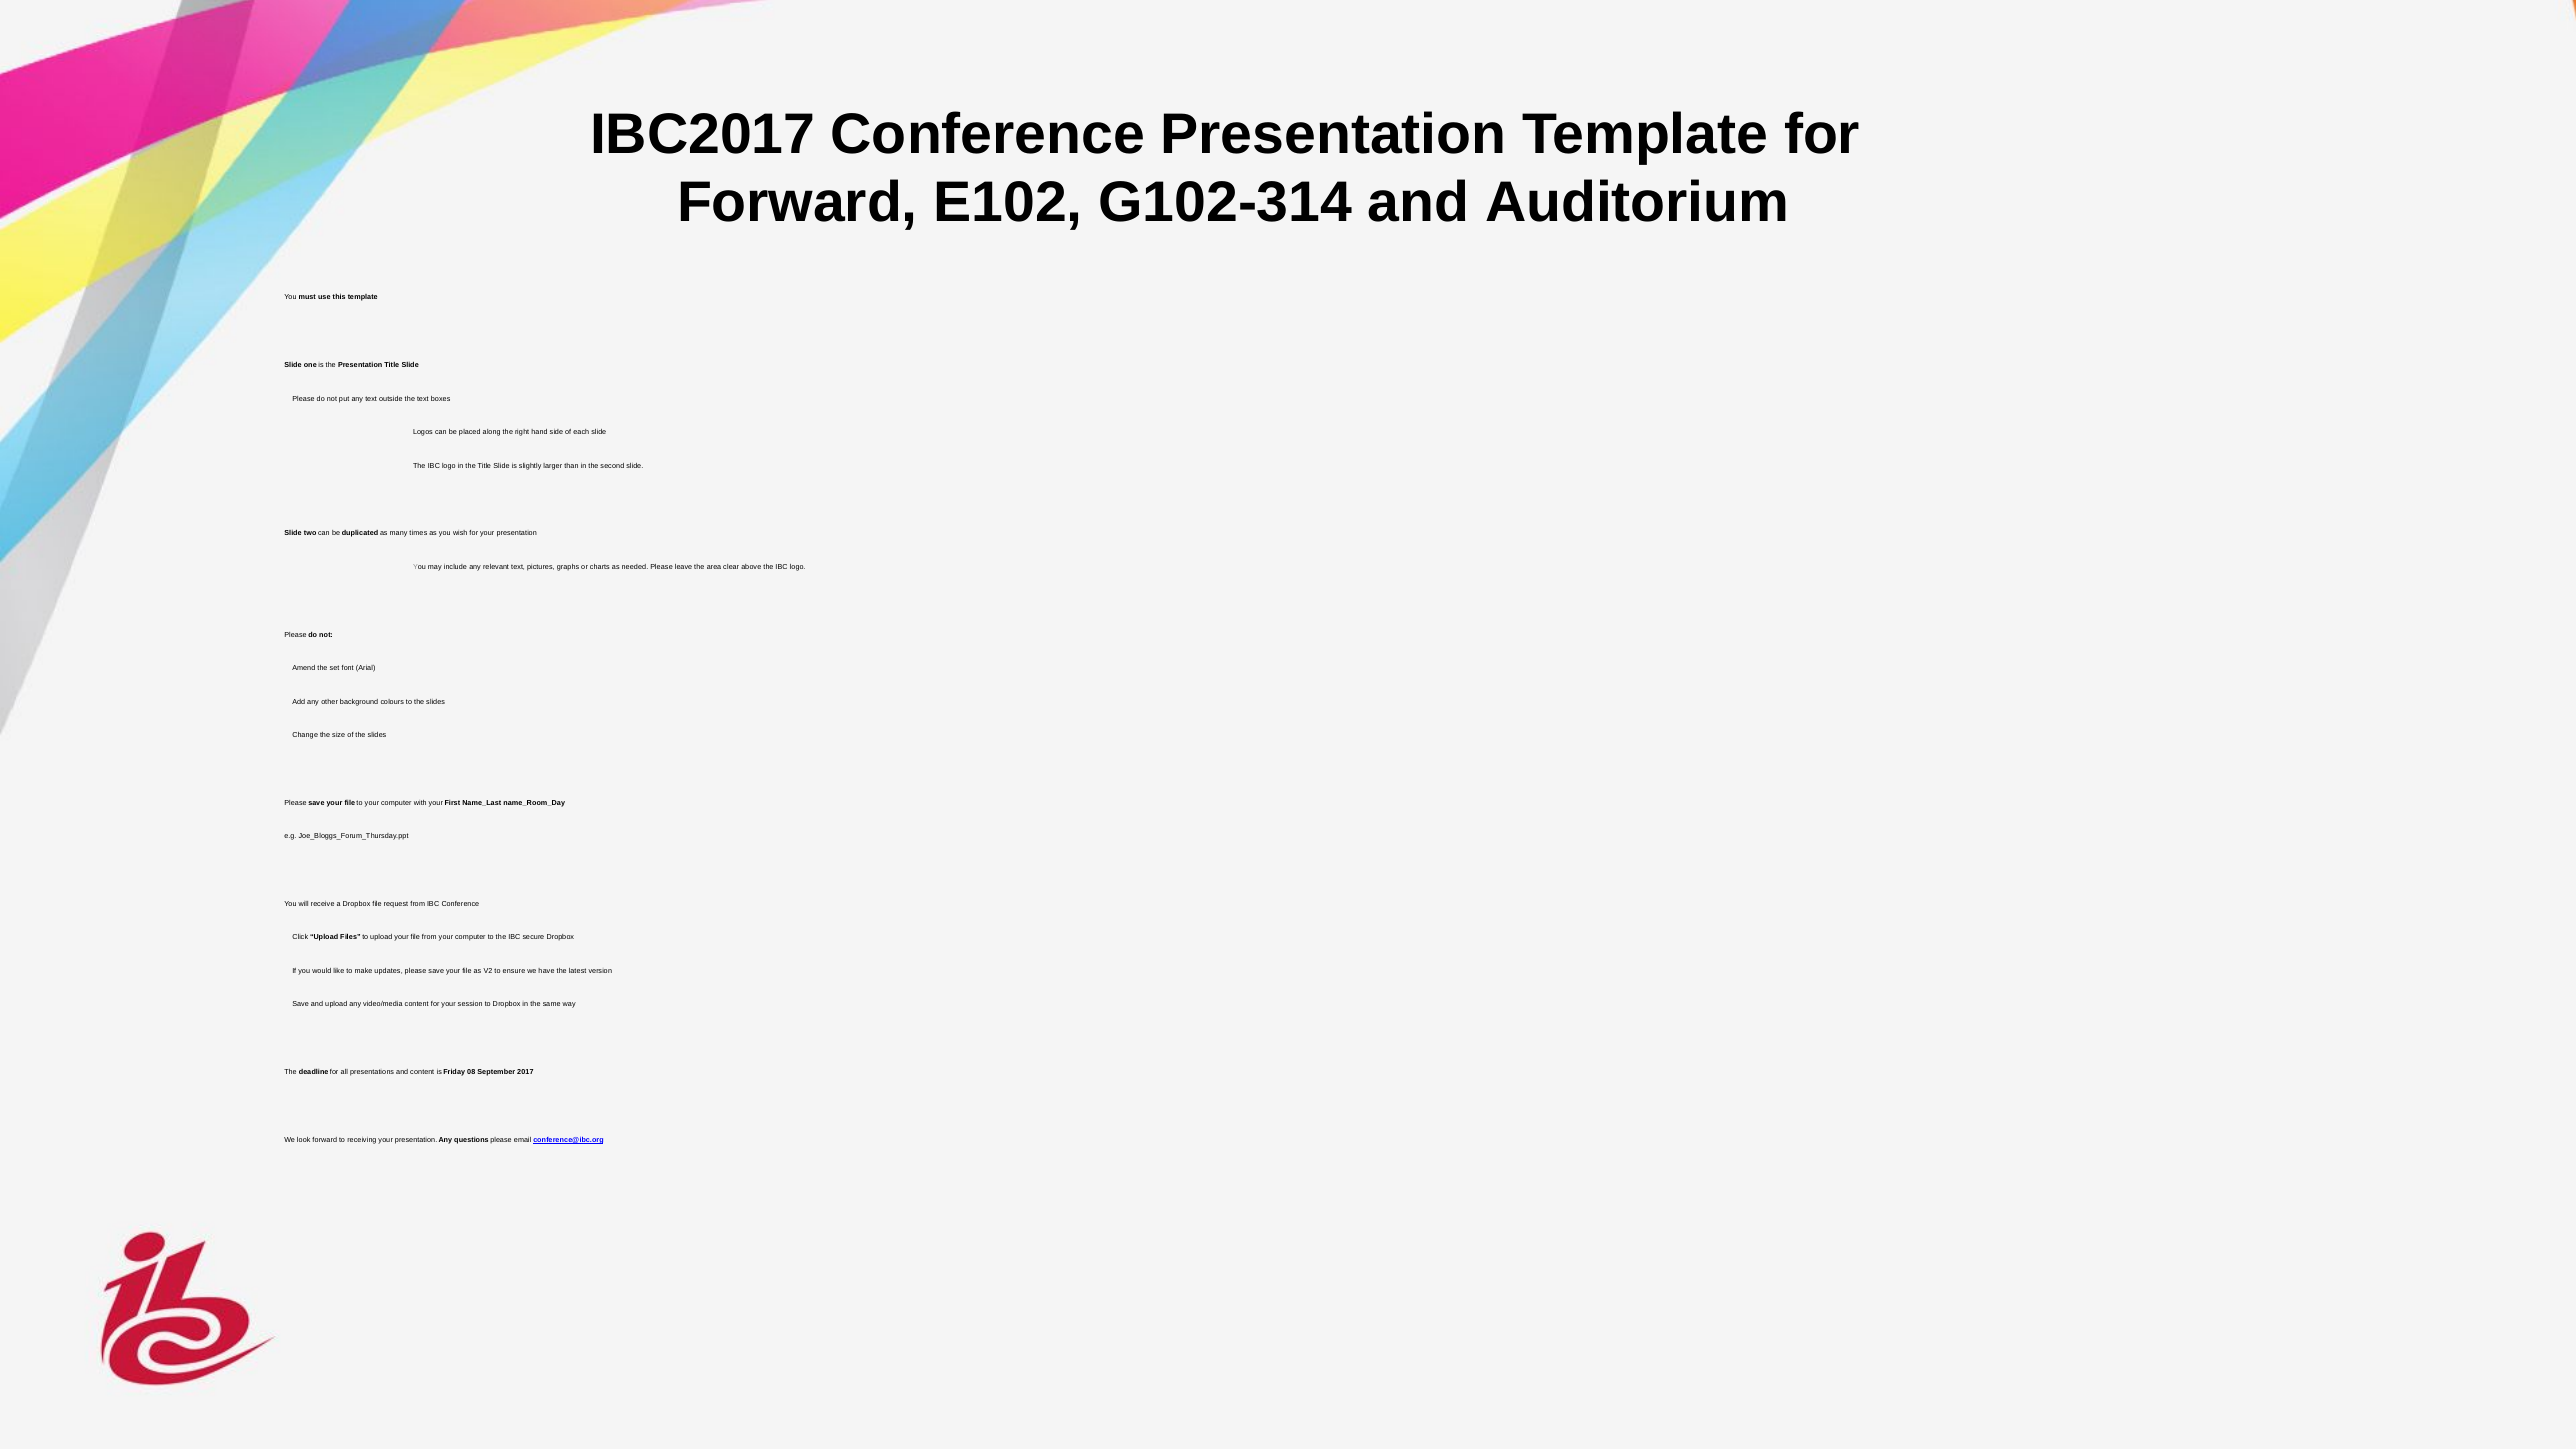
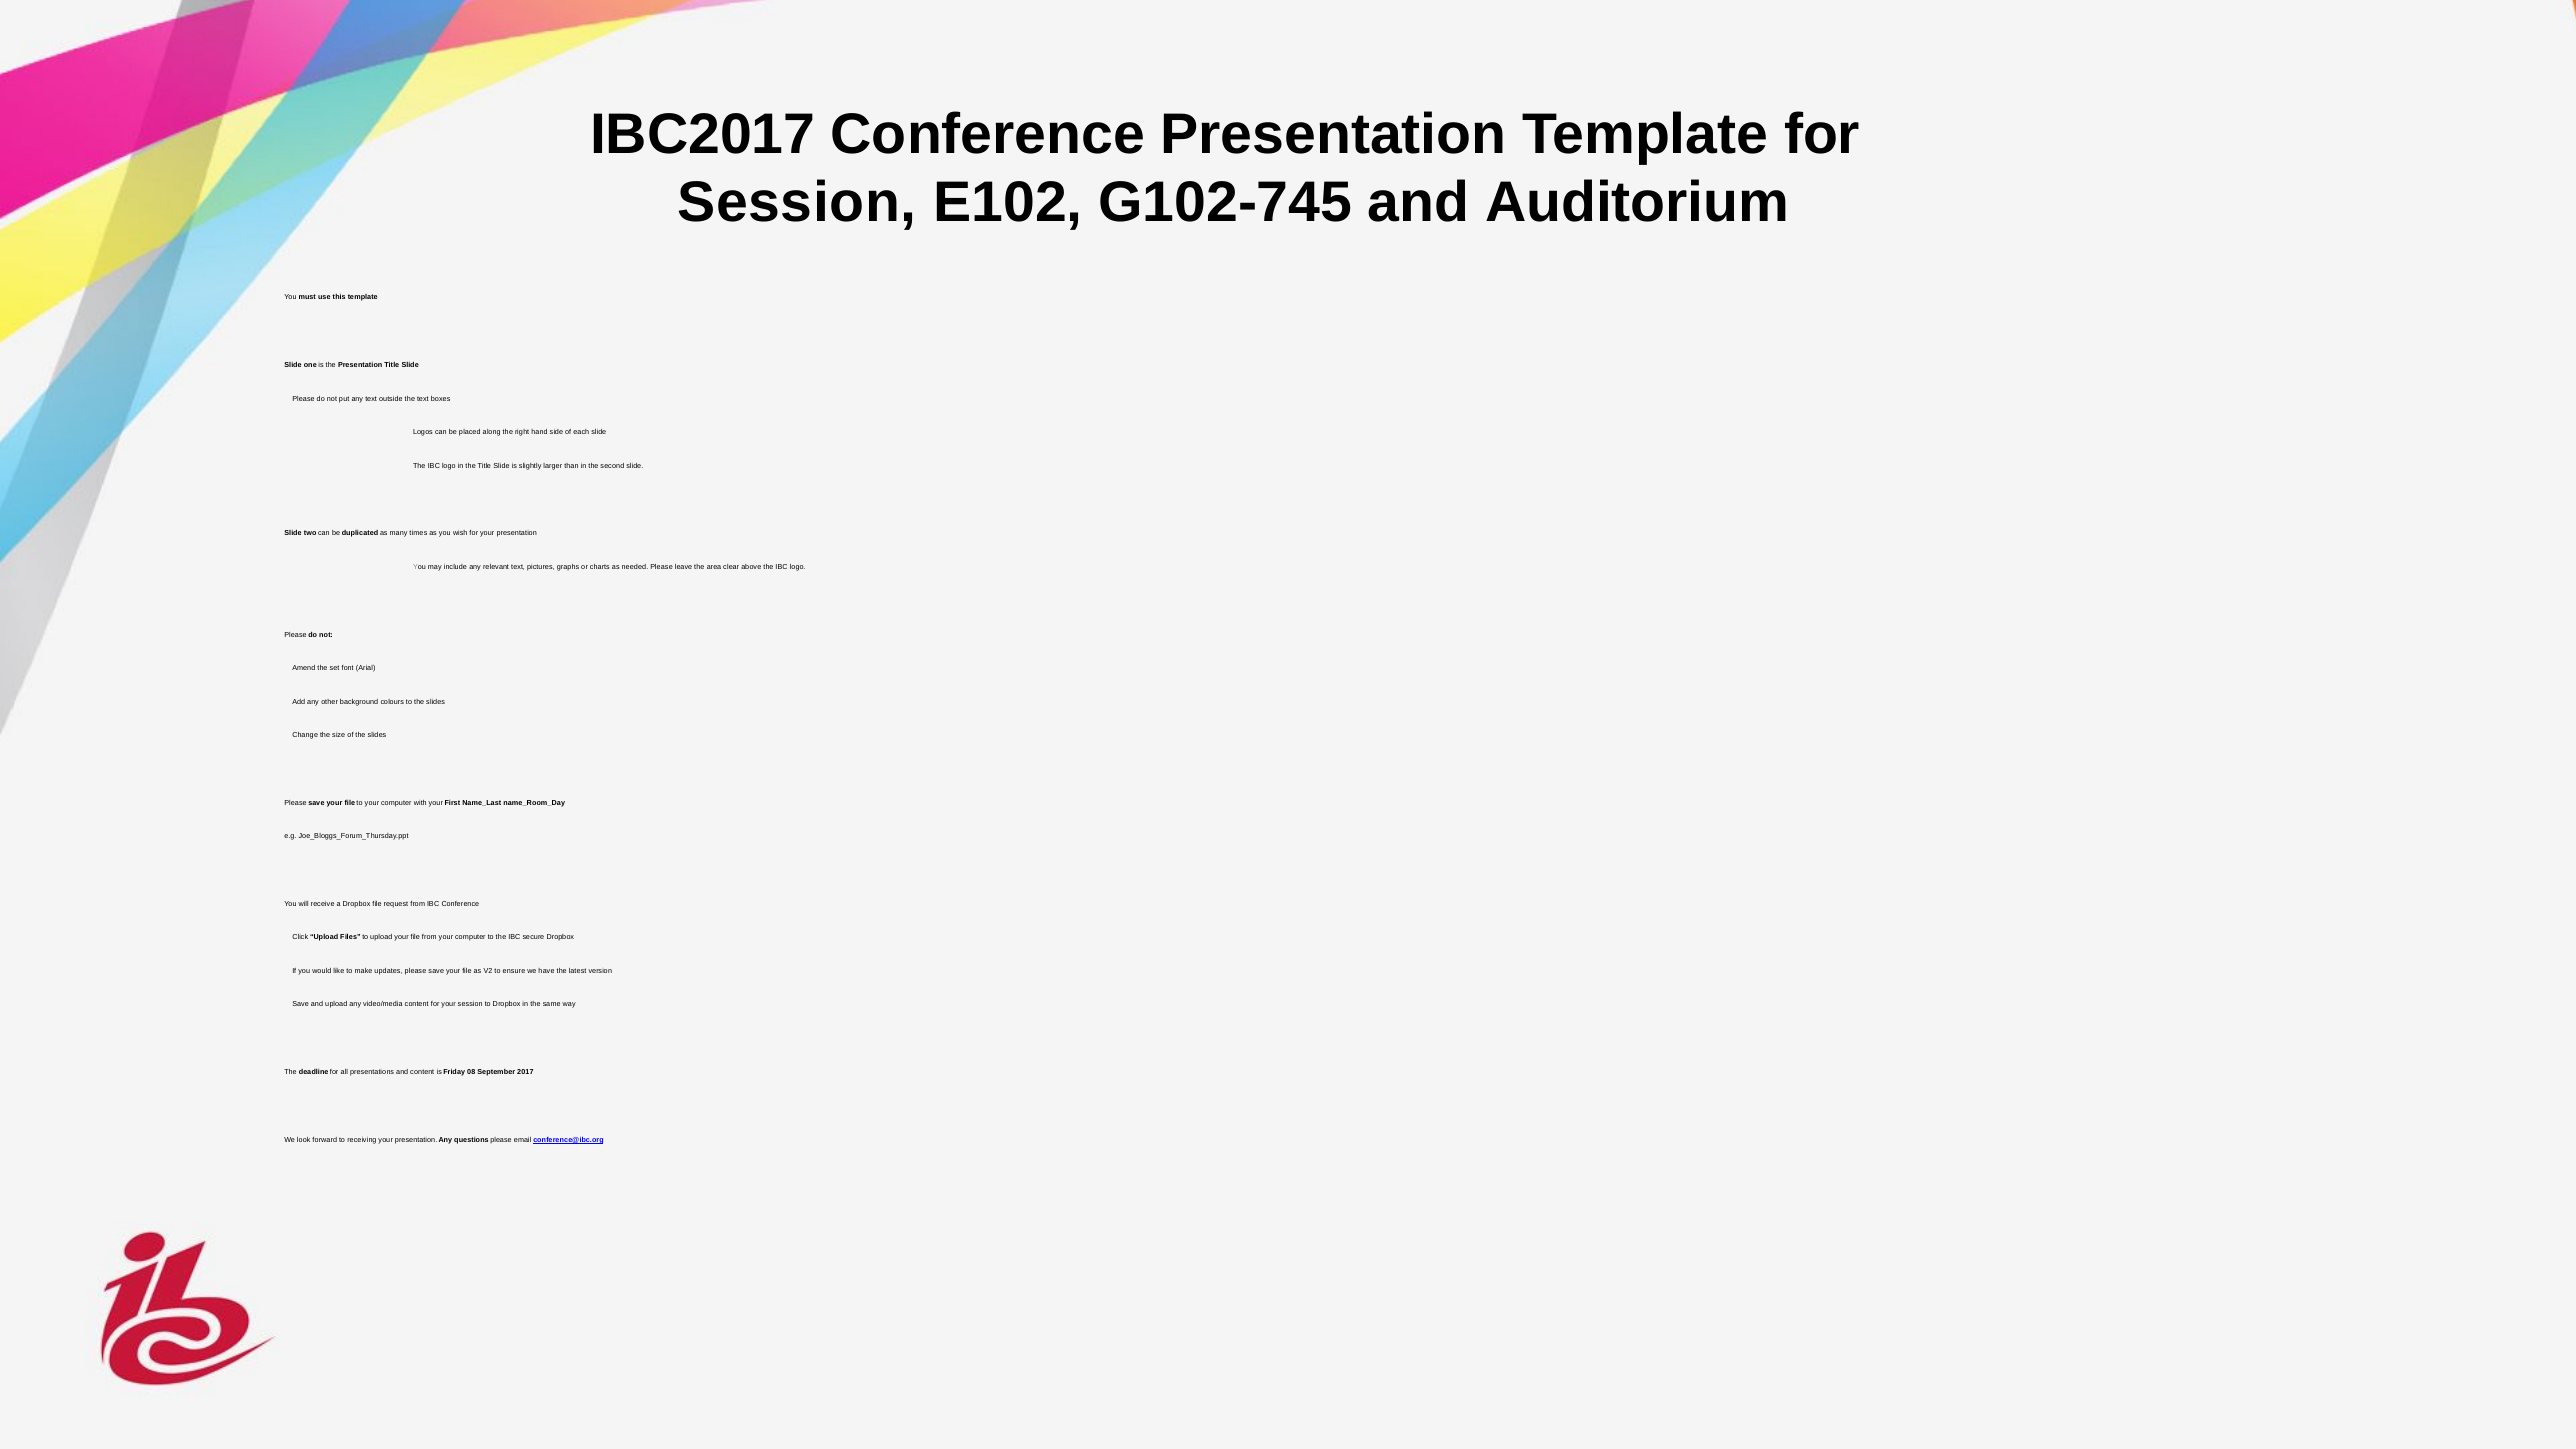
Forward: Forward -> Session (797, 203)
G102-314: G102-314 -> G102-745 (1225, 203)
